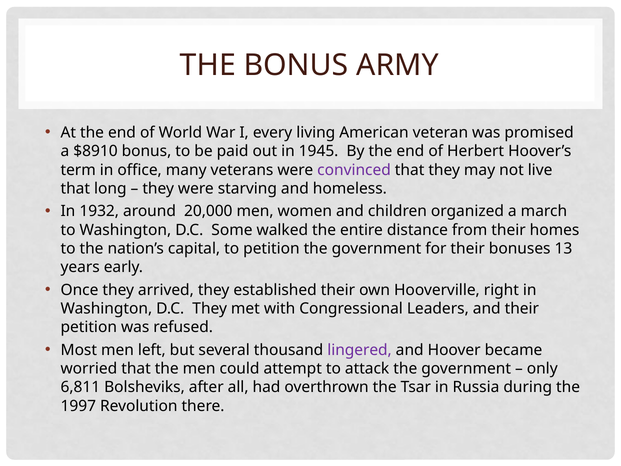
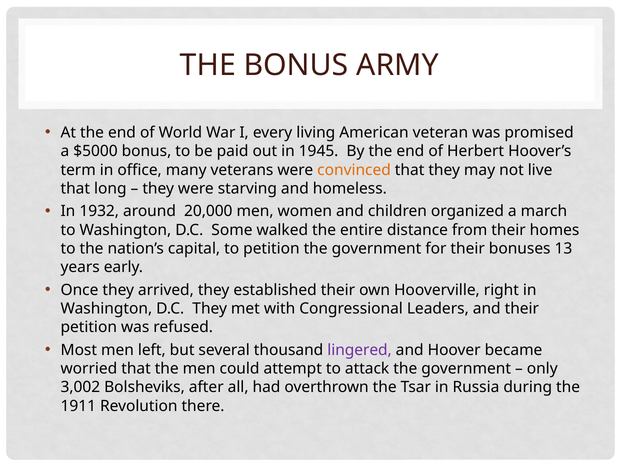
$8910: $8910 -> $5000 (95, 151)
convinced colour: purple -> orange (354, 170)
6,811: 6,811 -> 3,002 (80, 387)
1997: 1997 -> 1911 (78, 406)
